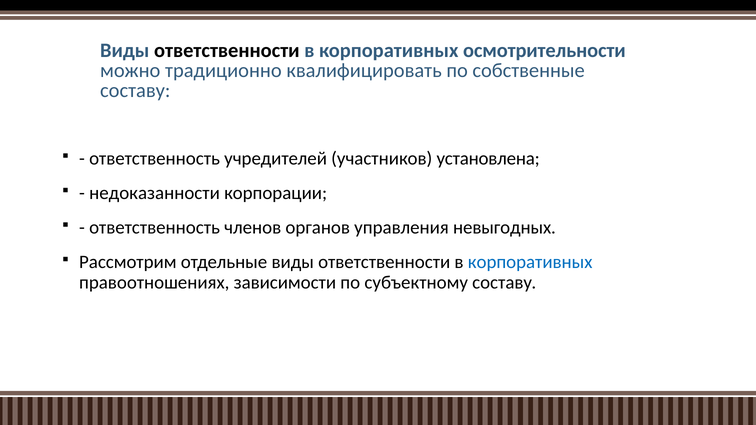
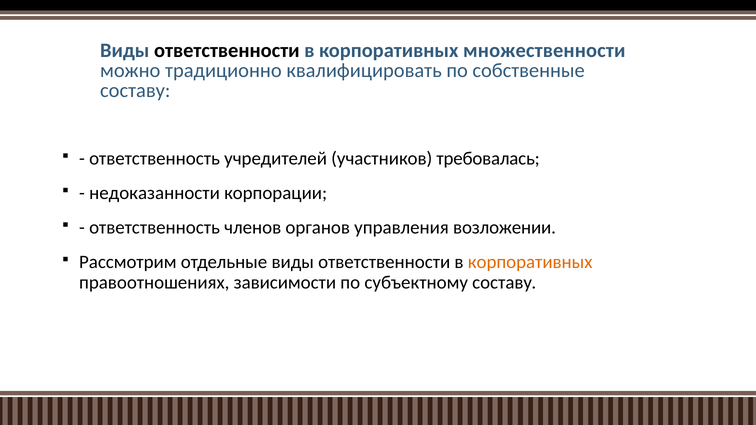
осмотрительности: осмотрительности -> множественности (544, 51)
установлена: установлена -> требовалась (488, 159)
невыгодных: невыгодных -> возложении (505, 228)
корпоративных colour: blue -> orange (530, 262)
